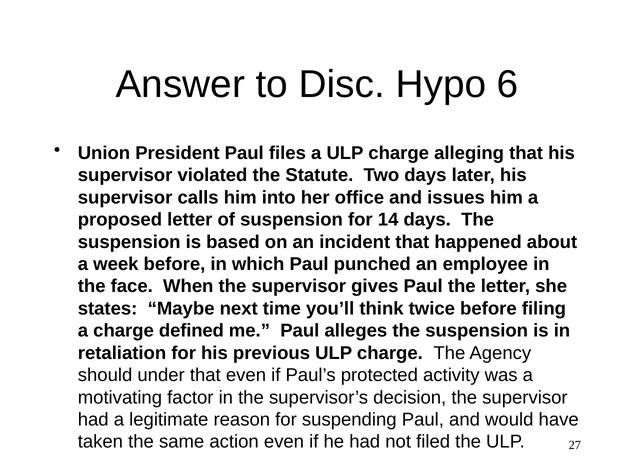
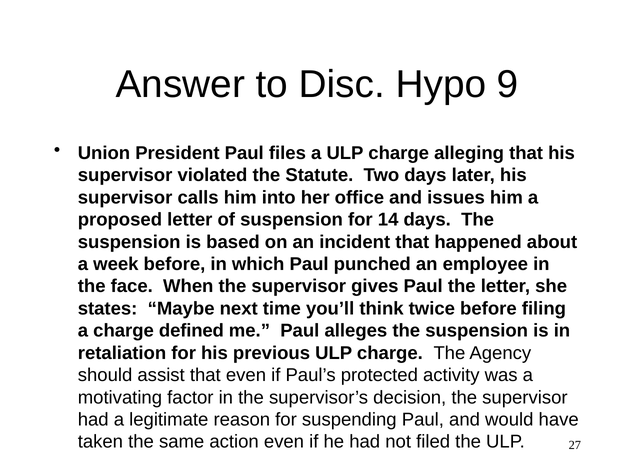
6: 6 -> 9 (508, 85)
under: under -> assist (161, 375)
